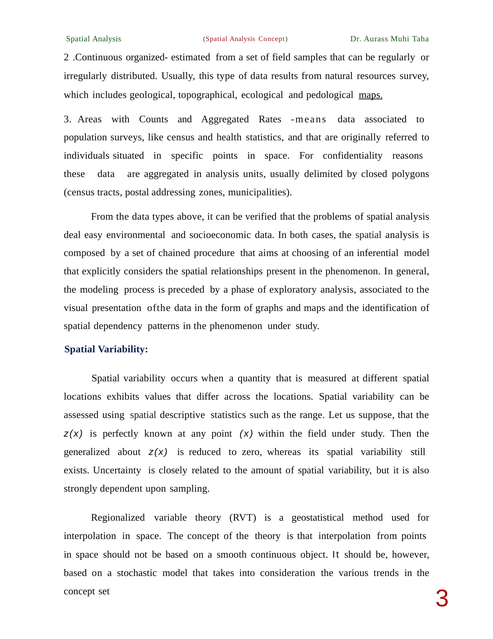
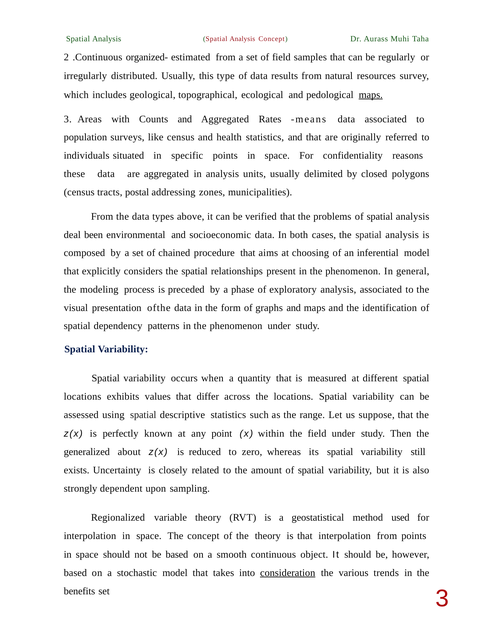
easy: easy -> been (94, 234)
consideration underline: none -> present (288, 572)
concept: concept -> benefits (79, 590)
